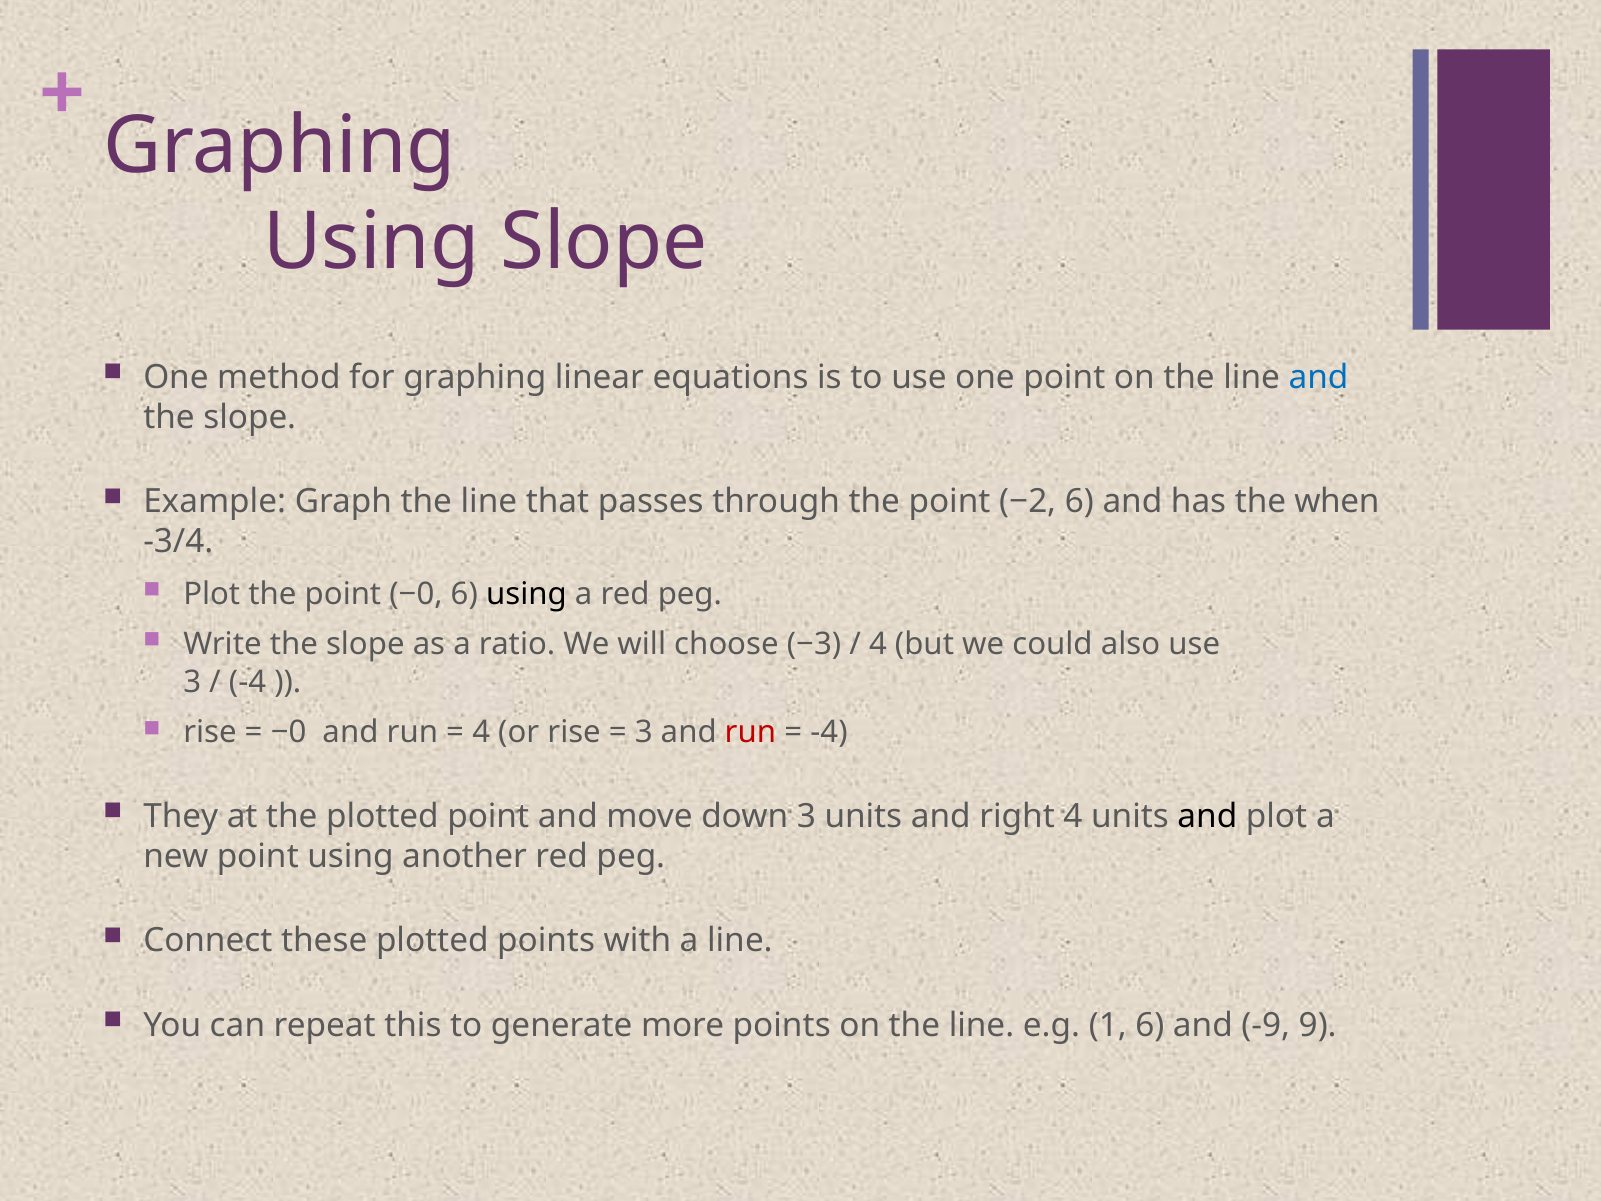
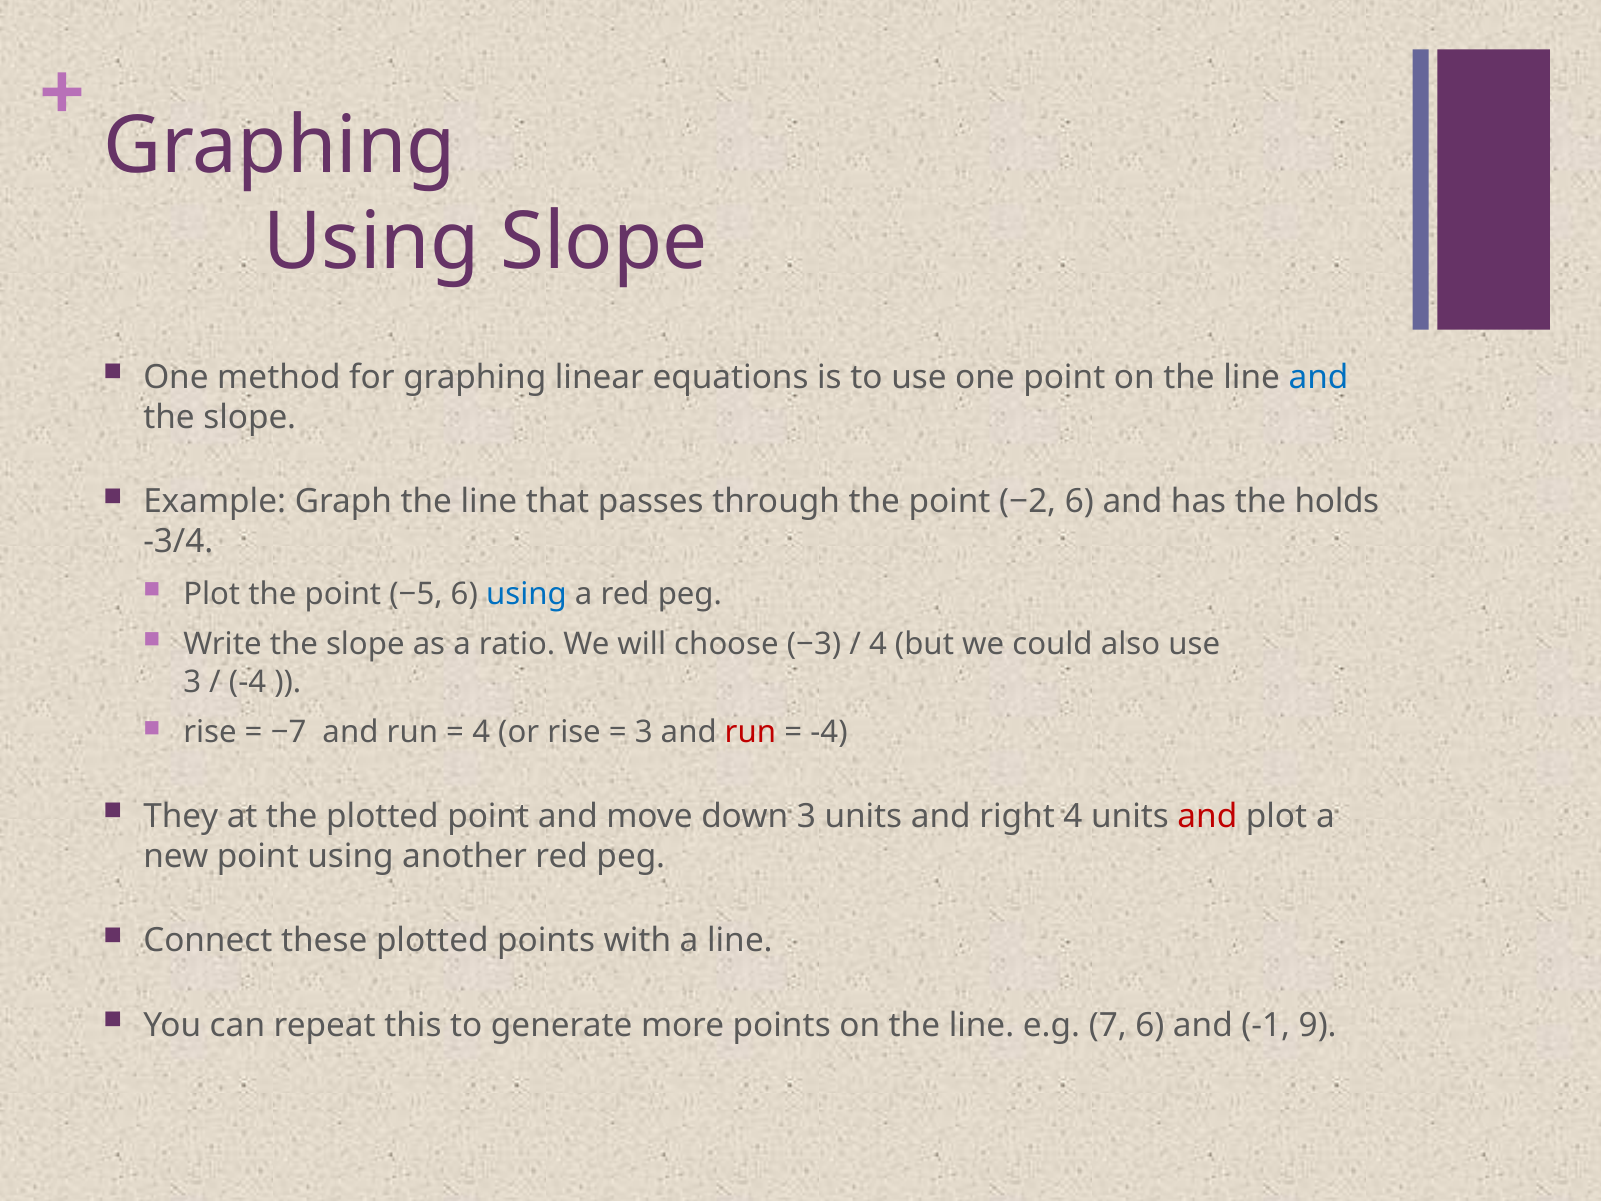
when: when -> holds (1337, 502)
point −0: −0 -> −5 (416, 594)
using colour: black -> blue (526, 594)
−0: −0 -> −7 (289, 733)
and colour: black -> red (1207, 816)
1: 1 -> 7 (1108, 1025)
-9: -9 -> -1 (1266, 1025)
